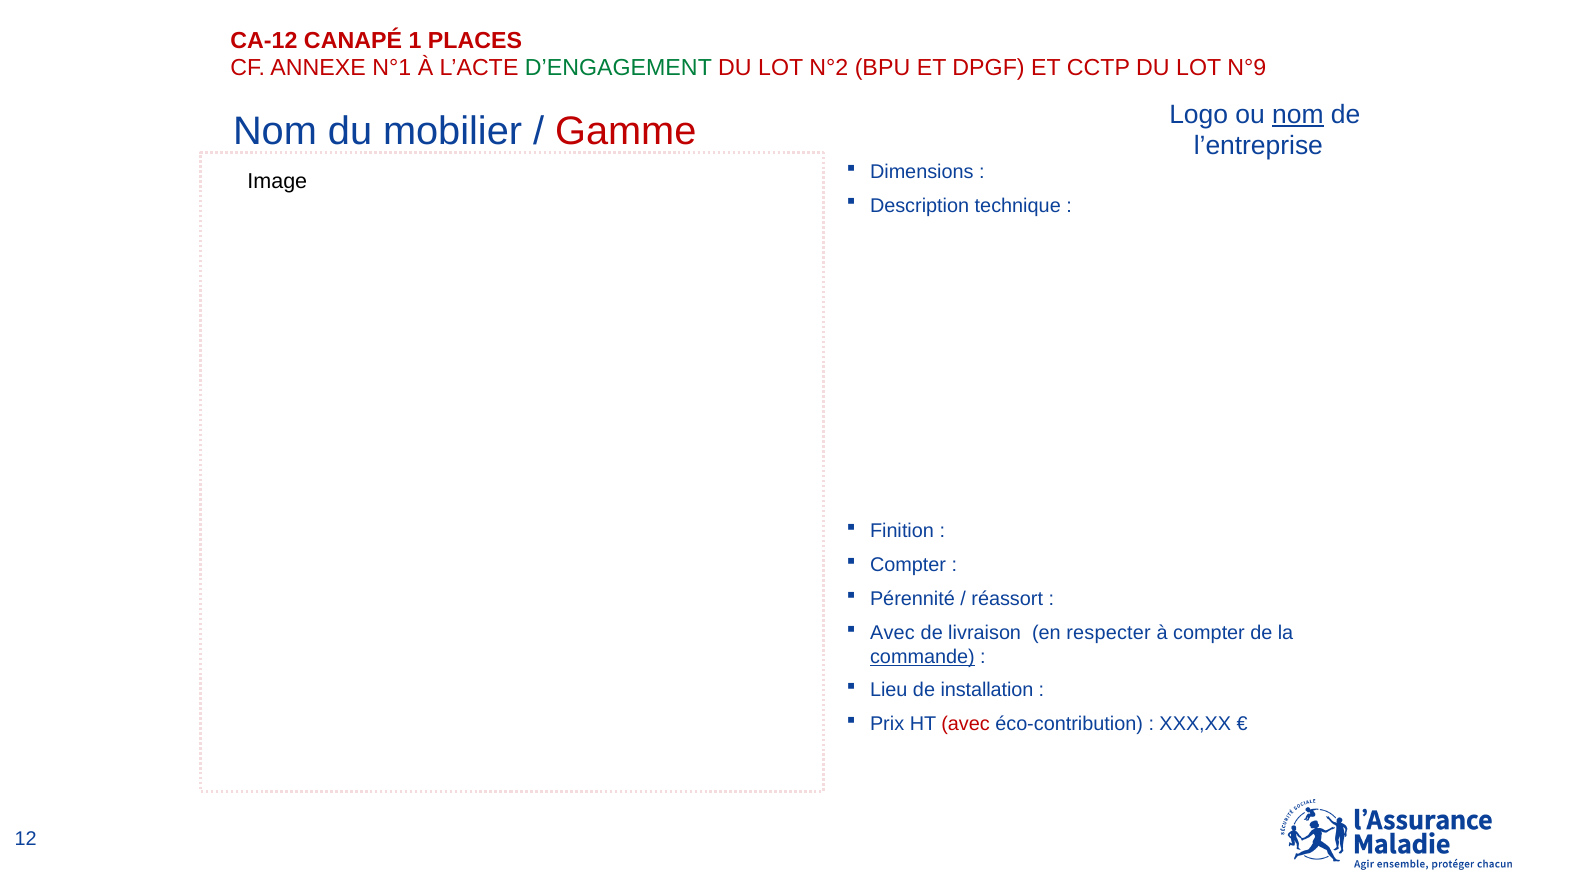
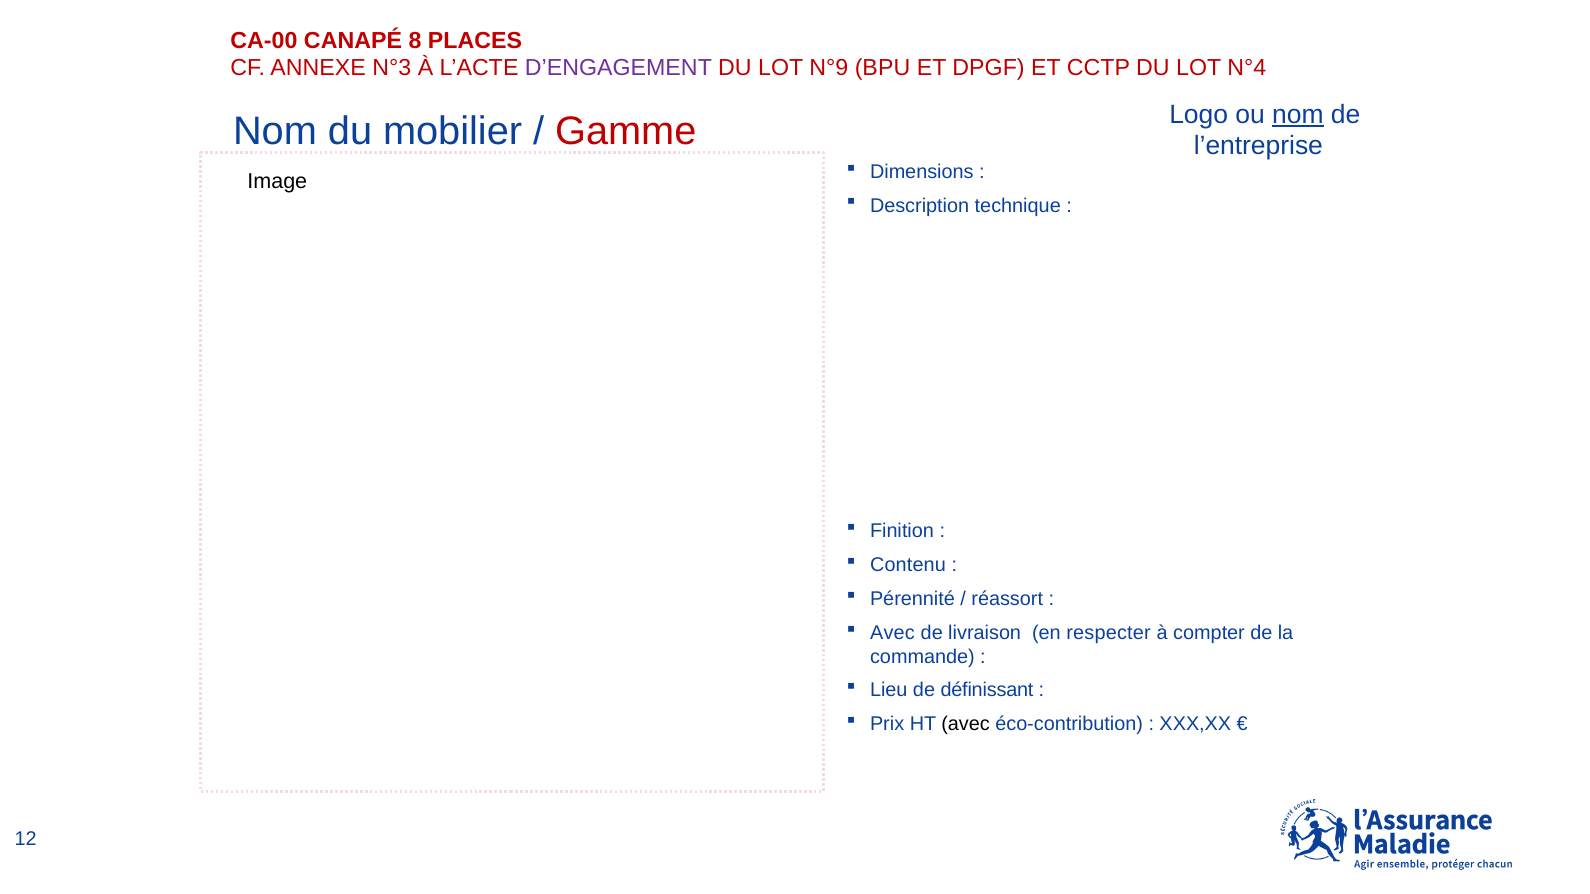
CA-12: CA-12 -> CA-00 (264, 40)
1: 1 -> 8 (415, 40)
N°1: N°1 -> N°3 (392, 68)
D’ENGAGEMENT colour: green -> purple (618, 68)
N°2: N°2 -> N°9 (829, 68)
N°9: N°9 -> N°4 (1247, 68)
Compter: Compter -> Contenu (908, 565)
commande underline: present -> none (922, 657)
installation: installation -> définissant (987, 691)
avec colour: red -> black (966, 725)
